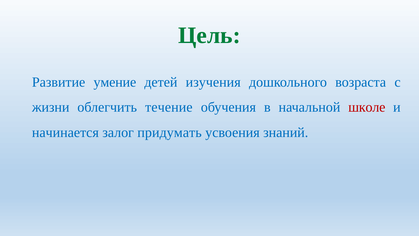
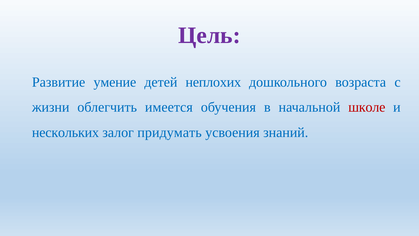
Цель colour: green -> purple (209, 35)
изучения: изучения -> неплохих (213, 82)
течение: течение -> имеется (169, 107)
начинается: начинается -> нескольких (65, 132)
